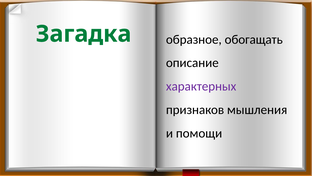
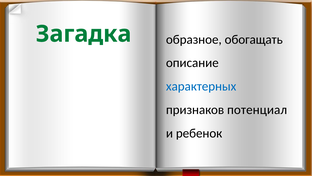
характерных colour: purple -> blue (201, 86)
мышления: мышления -> потенциал (257, 110)
помощи: помощи -> ребенок (199, 133)
